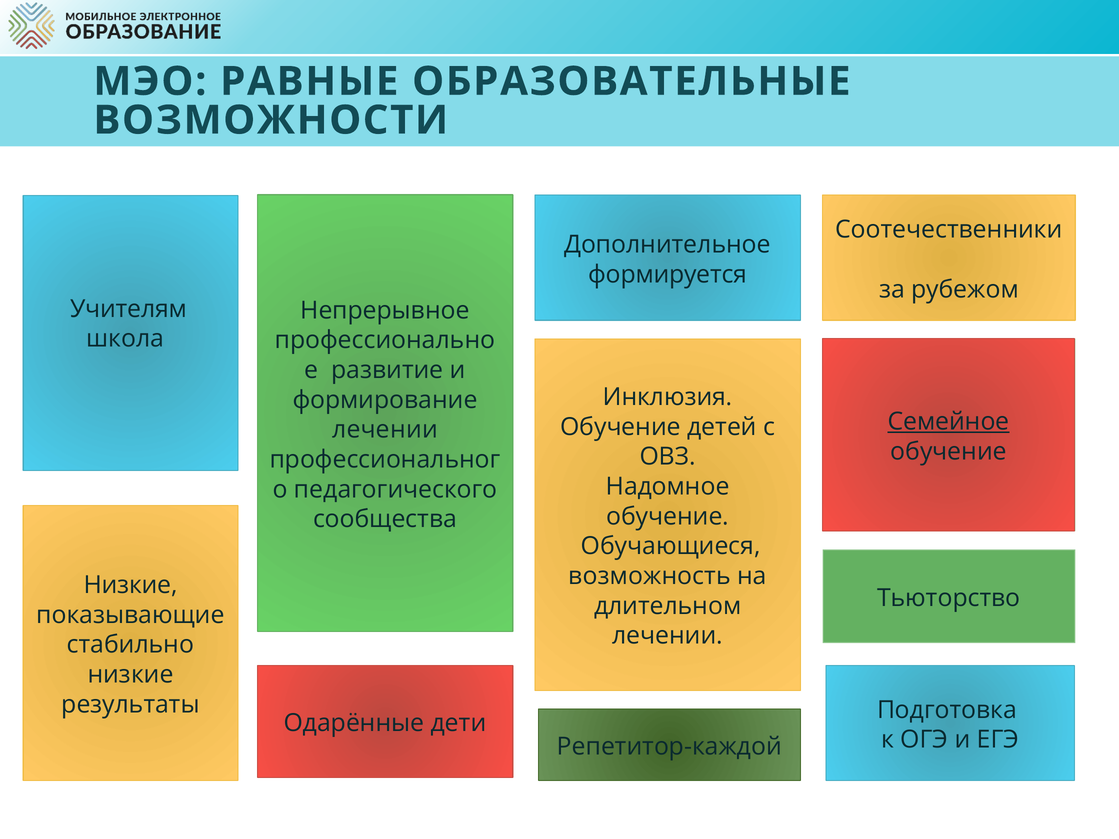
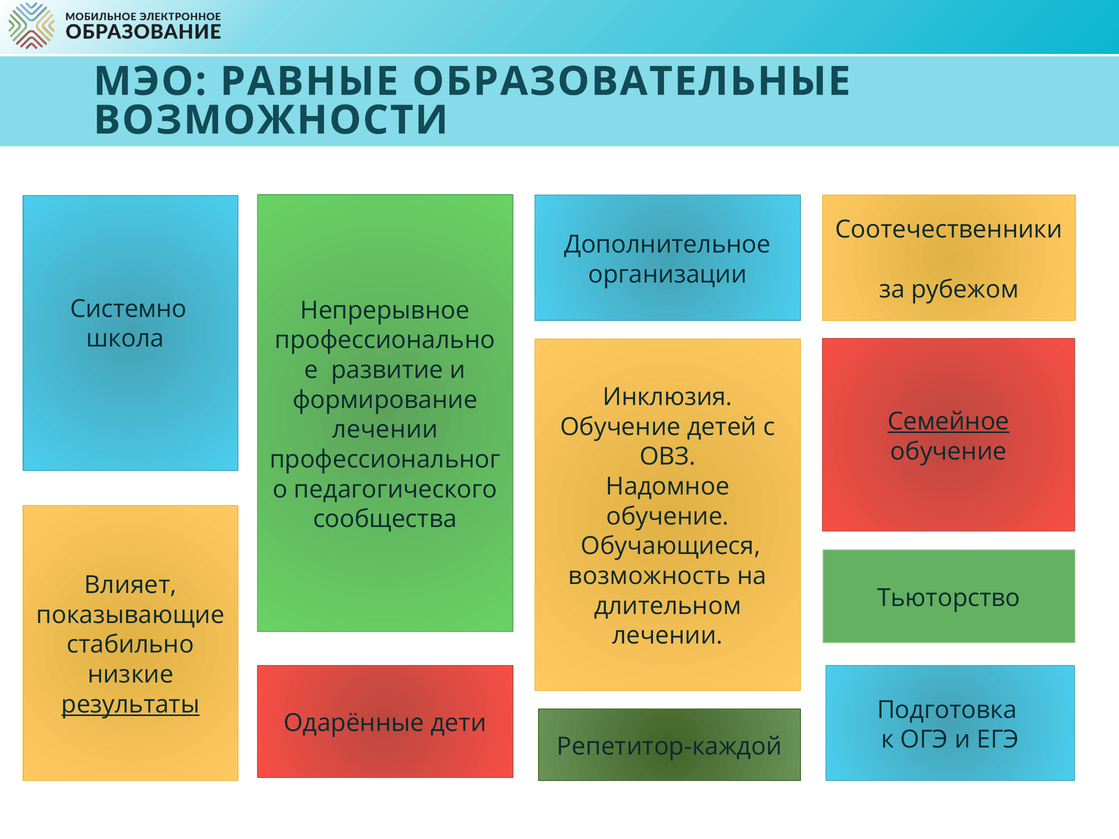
формируется: формируется -> организации (668, 274)
Учителям: Учителям -> Системно (129, 309)
Низкие: Низкие -> Влияет (130, 585)
результаты underline: none -> present (131, 705)
